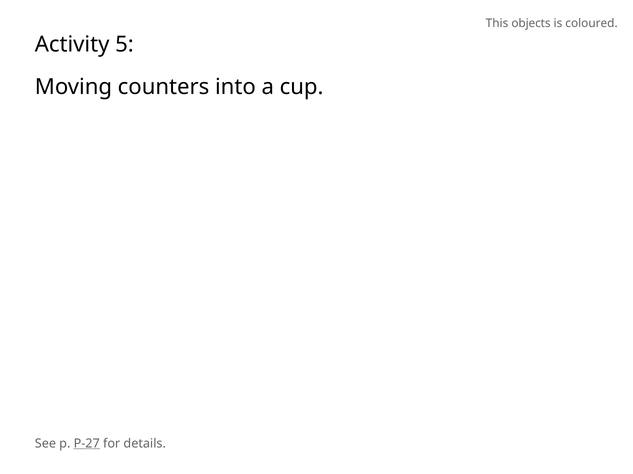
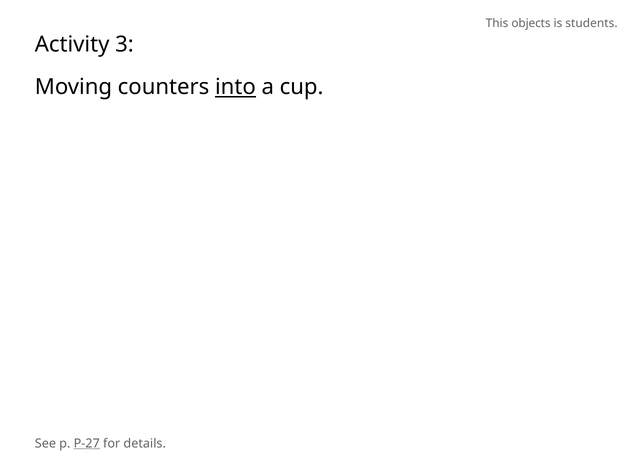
coloured: coloured -> students (591, 23)
5: 5 -> 3 (124, 45)
into underline: none -> present (235, 87)
